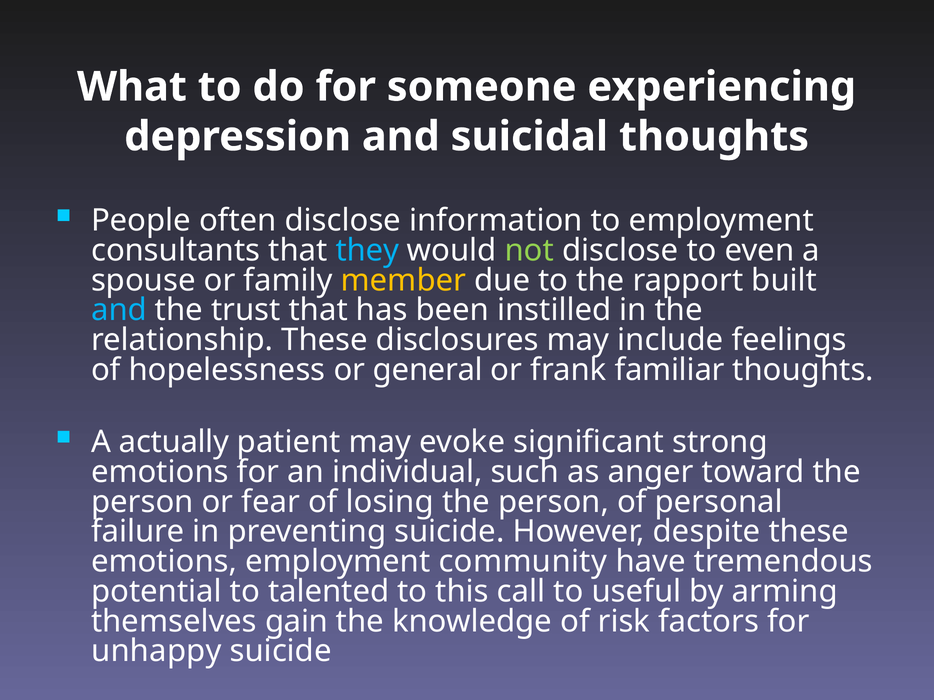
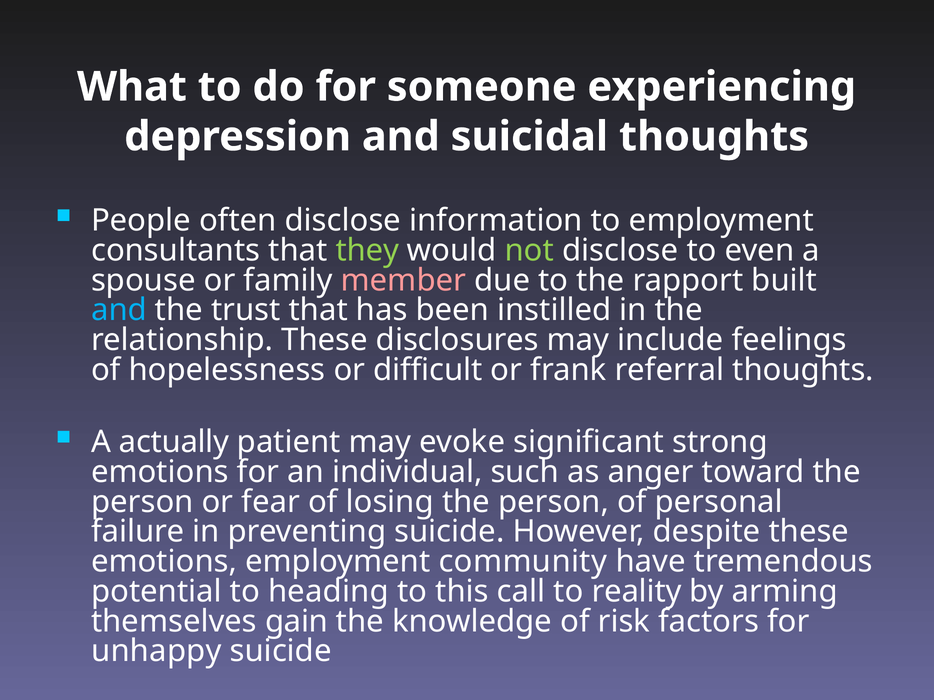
they colour: light blue -> light green (367, 251)
member colour: yellow -> pink (403, 280)
general: general -> difficult (428, 370)
familiar: familiar -> referral (670, 370)
talented: talented -> heading (329, 592)
useful: useful -> reality (637, 592)
